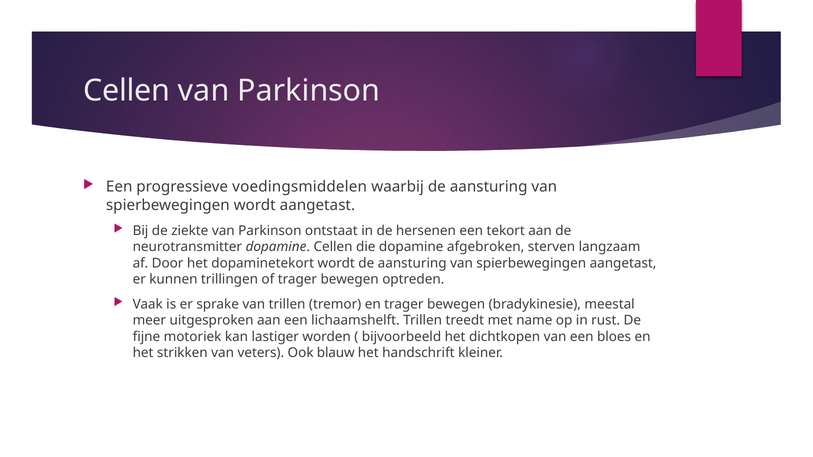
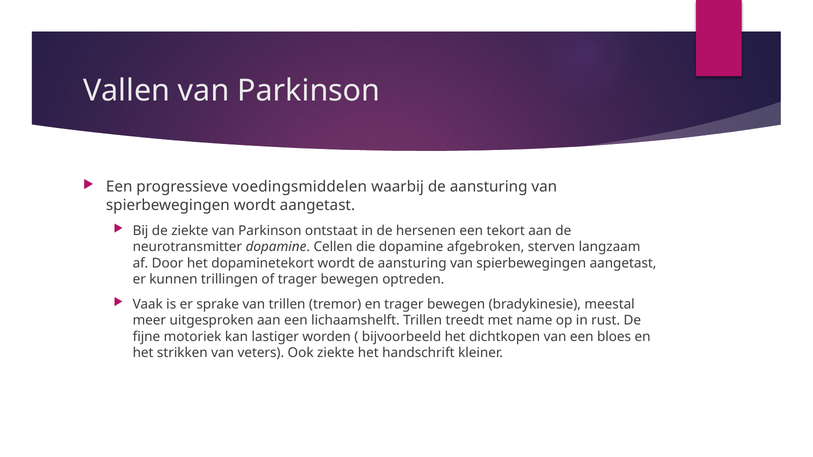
Cellen: Cellen -> Vallen (127, 91)
Ook blauw: blauw -> ziekte (336, 353)
